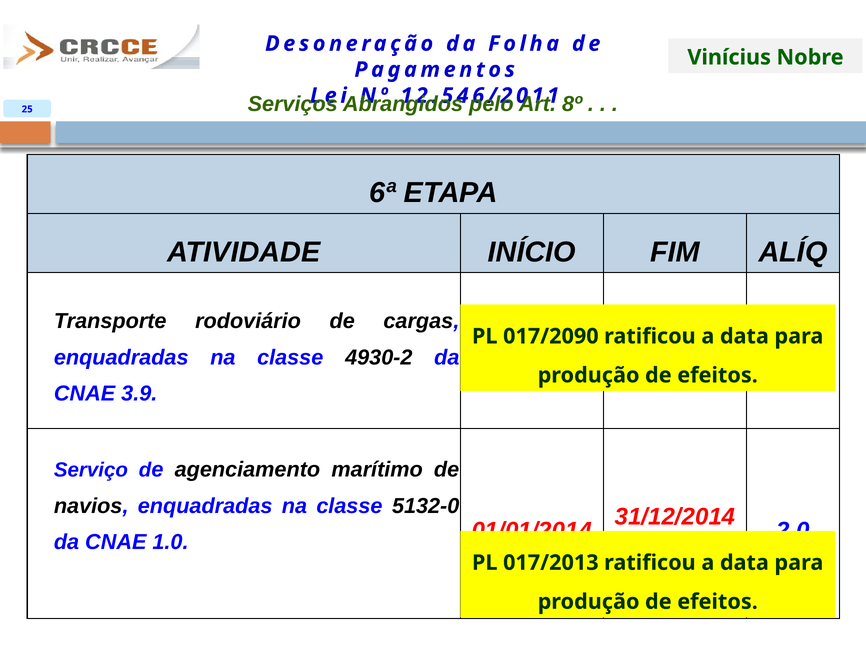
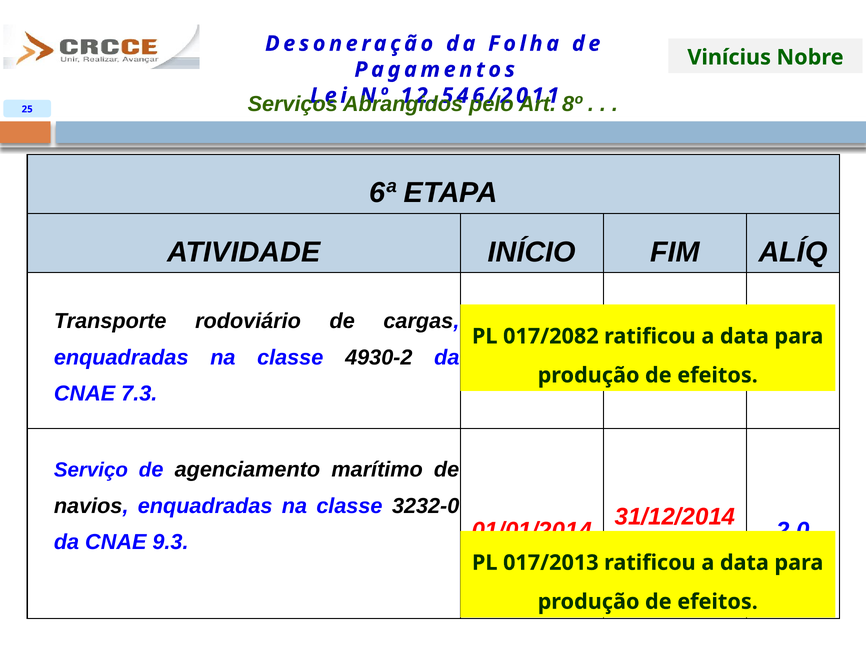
017/2090: 017/2090 -> 017/2082 (551, 336)
3.9: 3.9 -> 7.3 (139, 393)
5132-0: 5132-0 -> 3232-0 (426, 505)
1.0: 1.0 -> 9.3 (170, 542)
